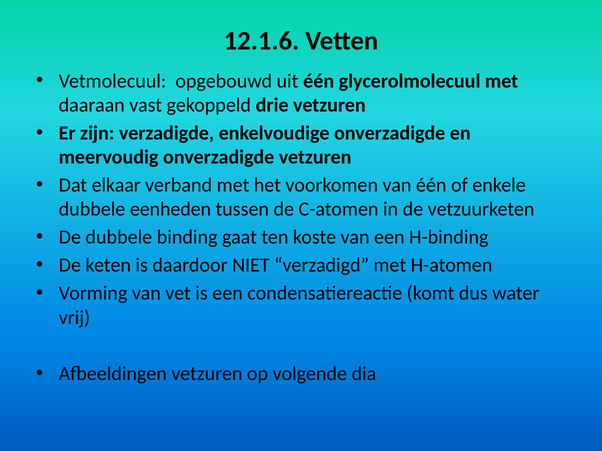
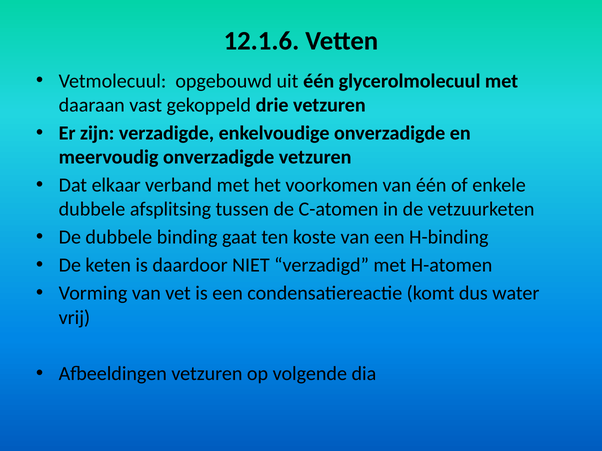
eenheden: eenheden -> afsplitsing (171, 209)
